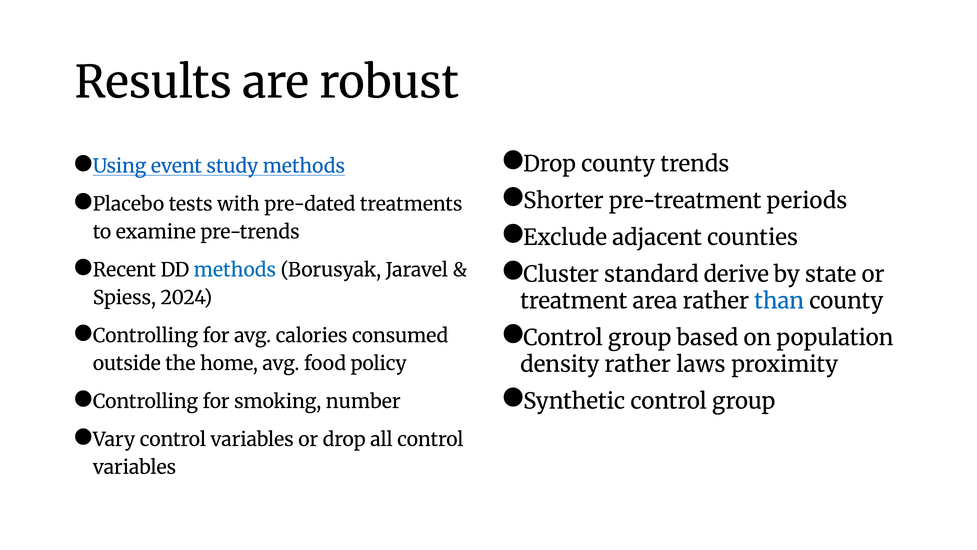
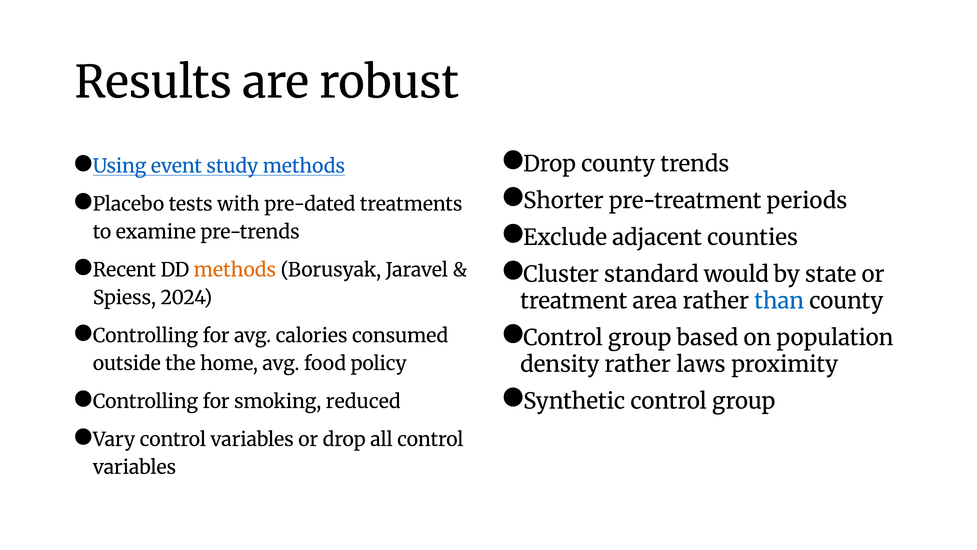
methods colour: blue -> orange (235, 270)
derive: derive -> would (736, 274)
number: number -> reduced (363, 401)
